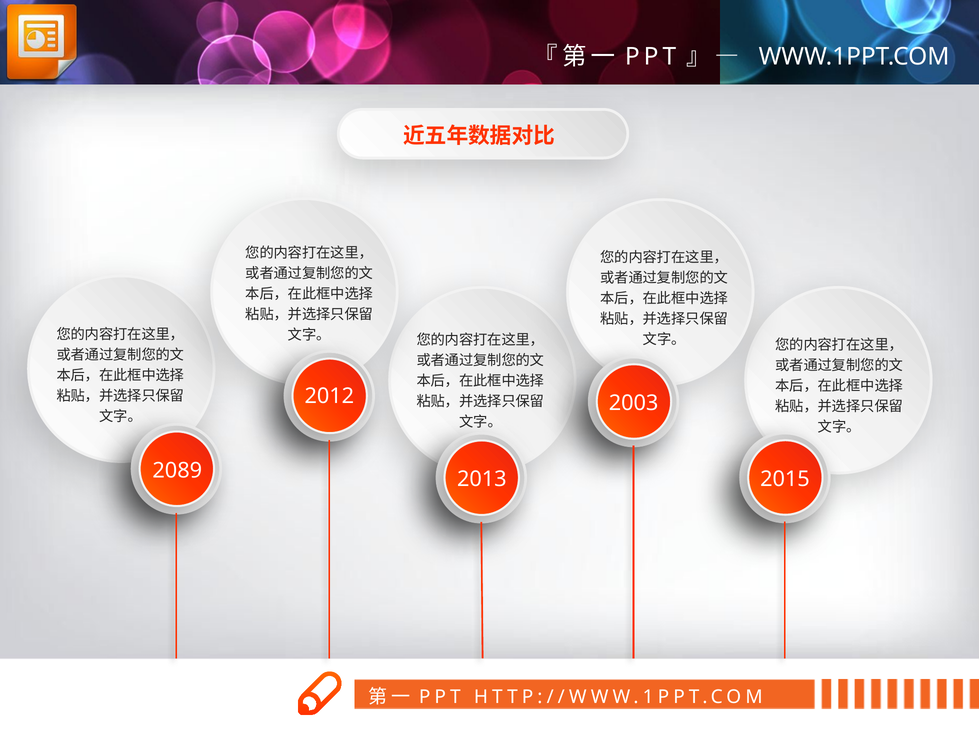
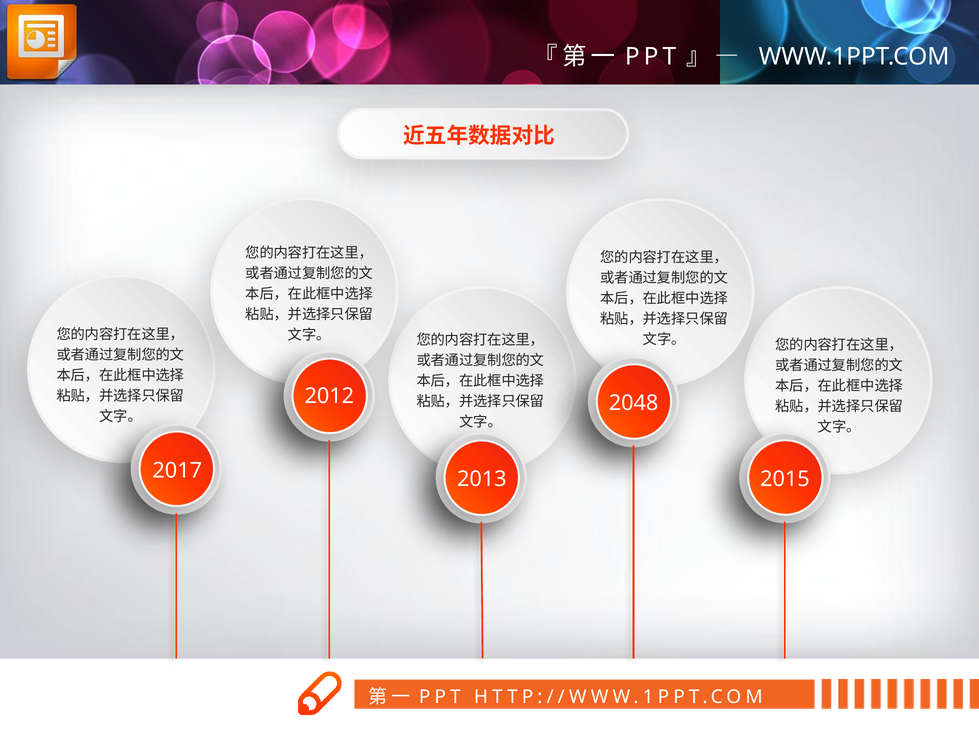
2003: 2003 -> 2048 (634, 403)
2089: 2089 -> 2017 (177, 471)
